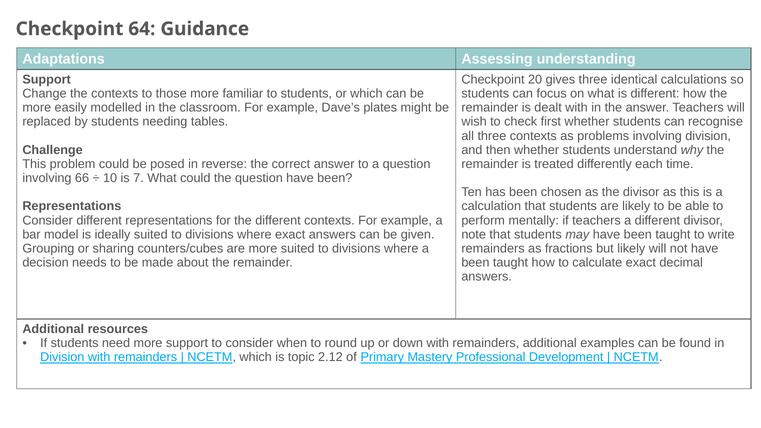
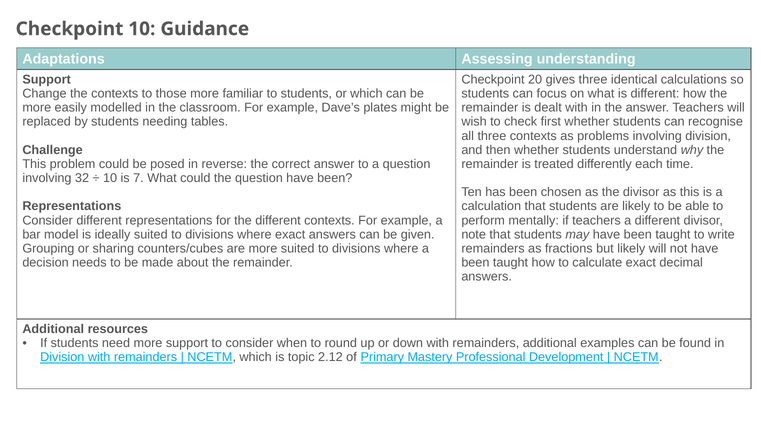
Checkpoint 64: 64 -> 10 (142, 29)
66: 66 -> 32 (82, 178)
